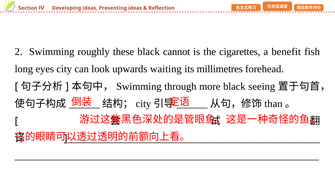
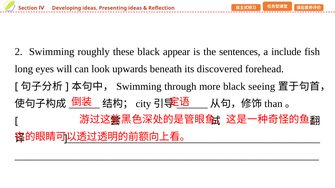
cannot: cannot -> appear (177, 52)
cigarettes: cigarettes -> sentences (240, 52)
benefit: benefit -> include (286, 52)
eyes city: city -> will (64, 69)
waiting: waiting -> beneath (166, 69)
millimetres: millimetres -> discovered (220, 69)
